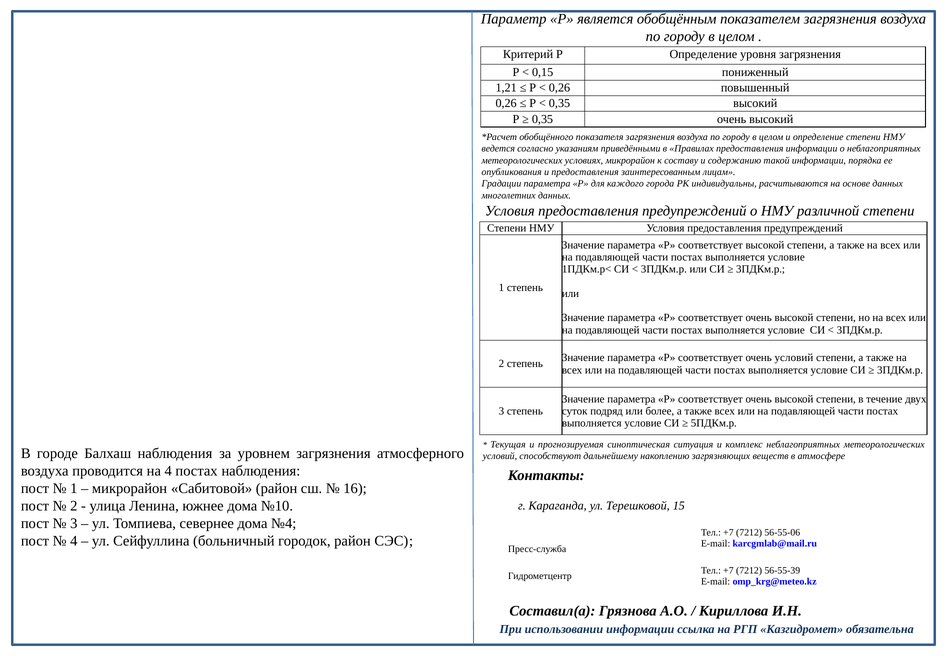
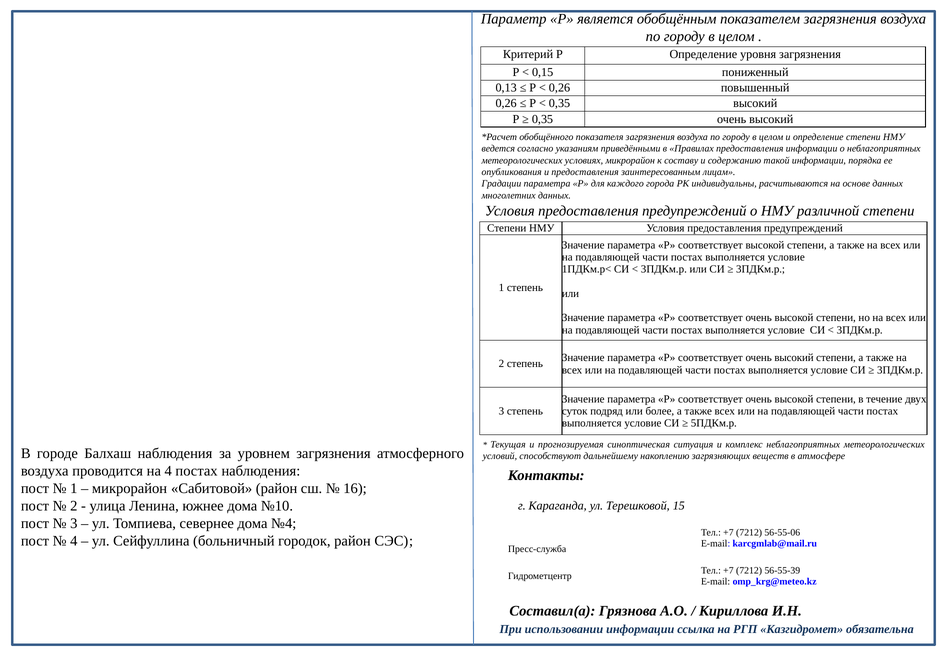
1,21: 1,21 -> 0,13 (506, 88)
соответствует очень условий: условий -> высокий (794, 358)
